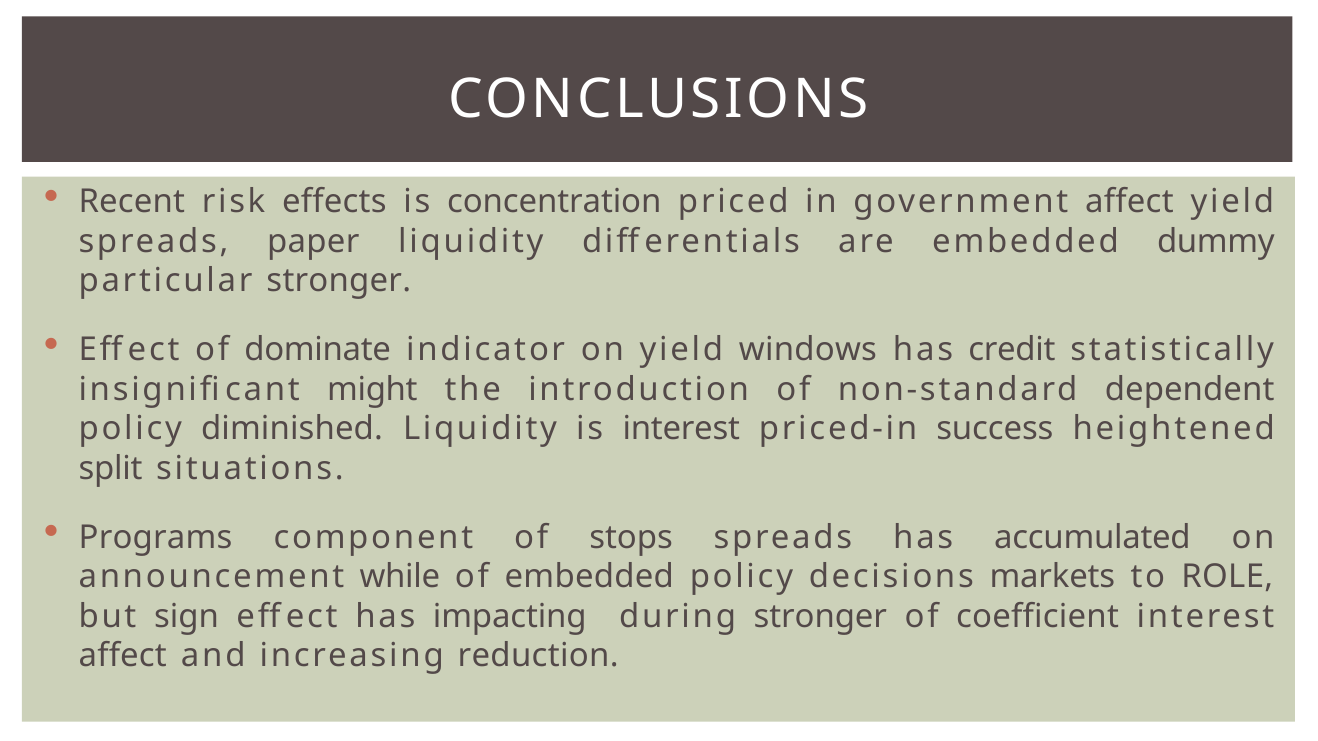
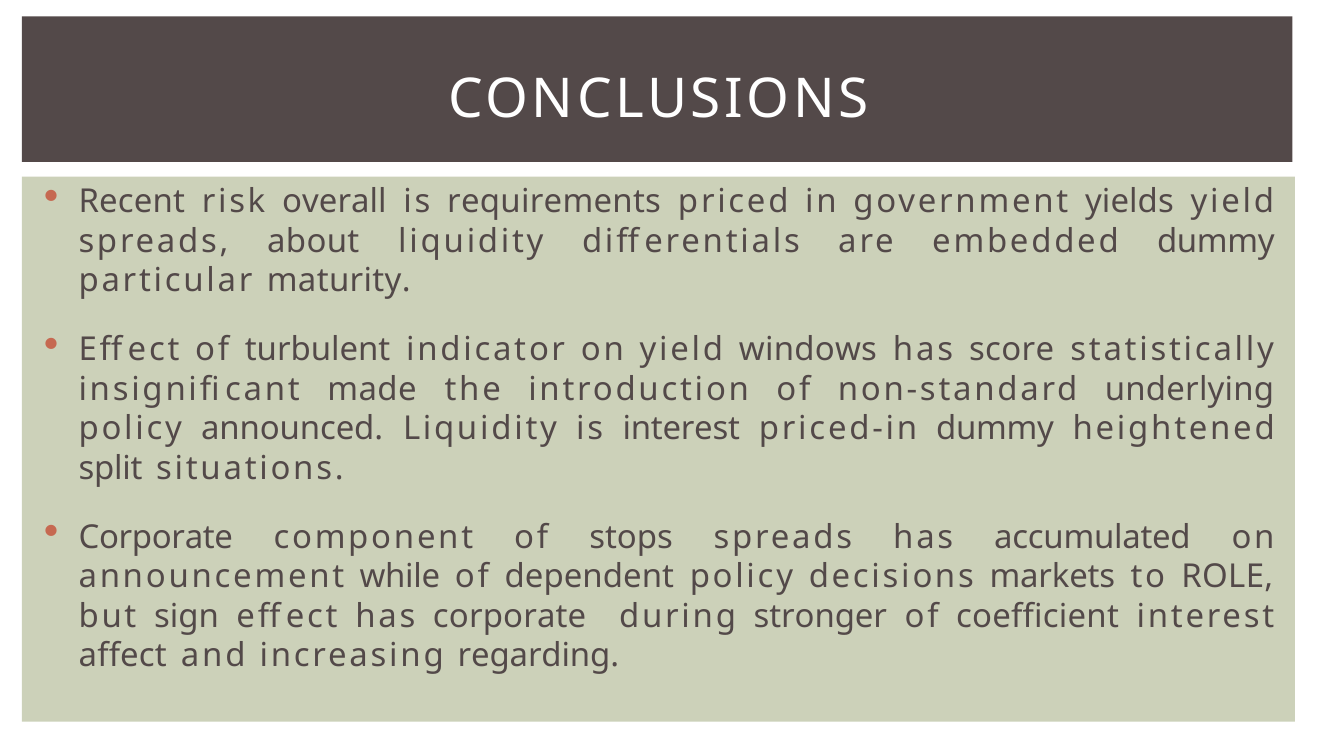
effects: effects -> overall (334, 202)
concentration: concentration -> requirements (554, 202)
government affect: affect -> yields (1129, 202)
paper: paper -> about (313, 242)
particular stronger: stronger -> maturity (339, 281)
dominate: dominate -> turbulent (318, 350)
credit: credit -> score (1012, 350)
might: might -> made (372, 390)
dependent: dependent -> underlying (1190, 390)
diminished: diminished -> announced (292, 429)
priced-in success: success -> dummy (995, 429)
Programs: Programs -> Corporate (156, 537)
of embedded: embedded -> dependent (589, 577)
has impacting: impacting -> corporate (510, 617)
reduction: reduction -> regarding (538, 656)
